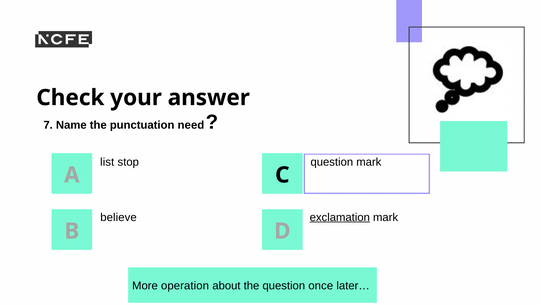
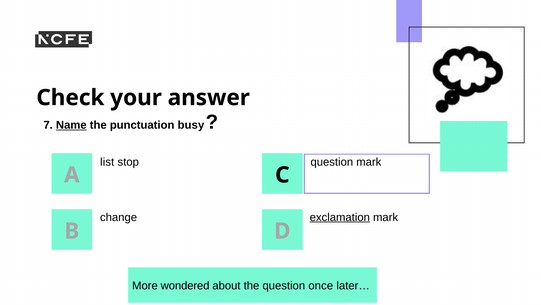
Name underline: none -> present (71, 125)
need: need -> busy (191, 125)
believe: believe -> change (119, 217)
operation: operation -> wondered (185, 285)
